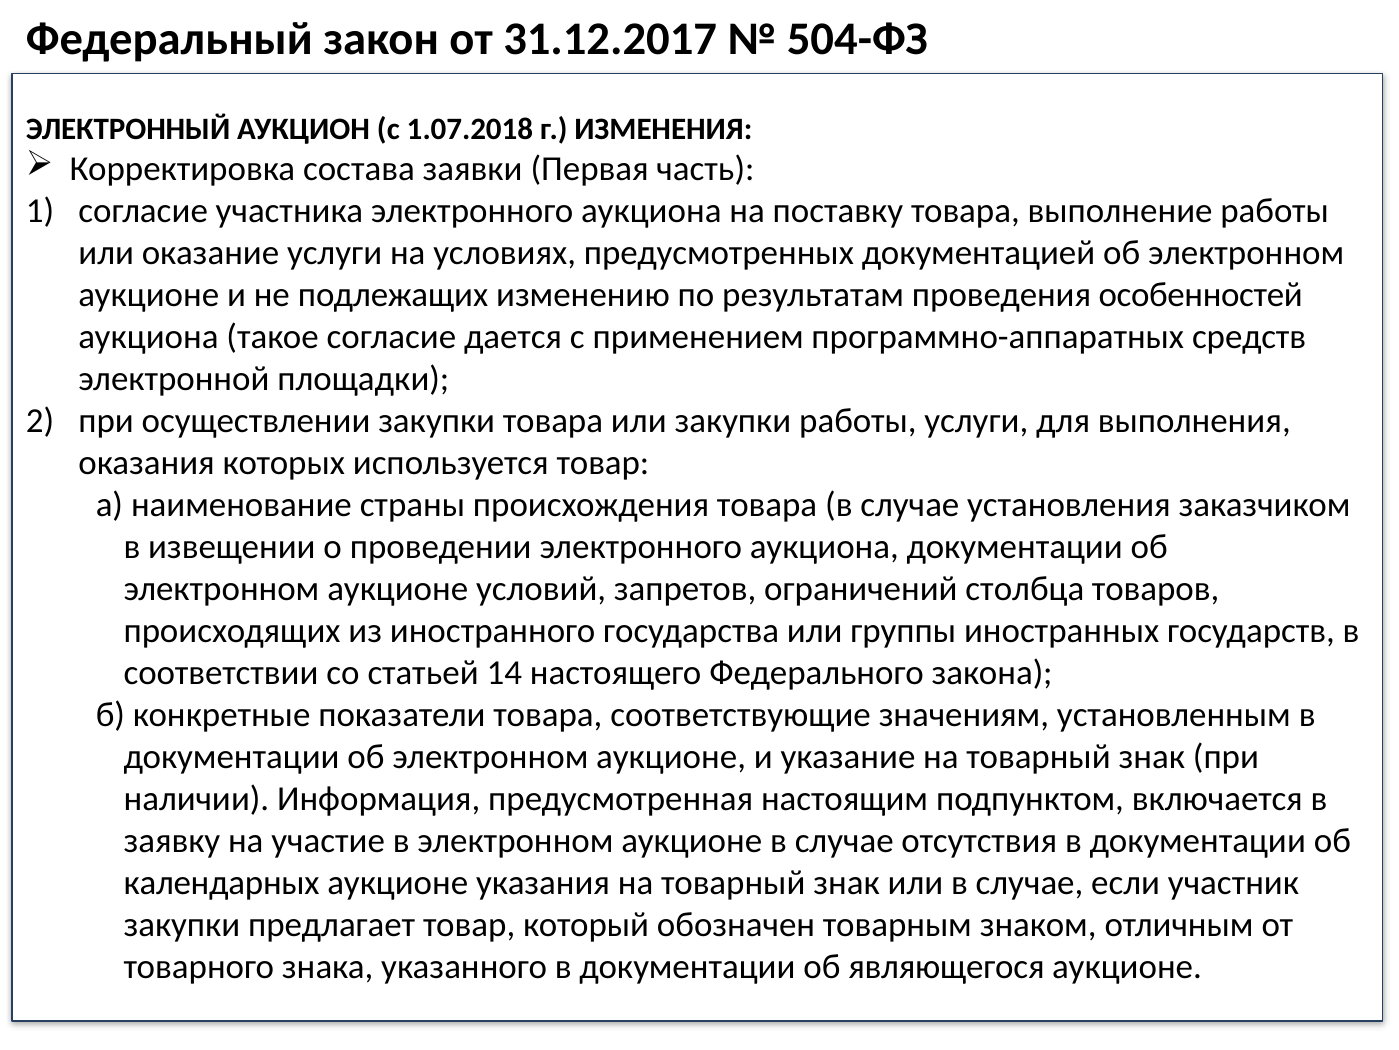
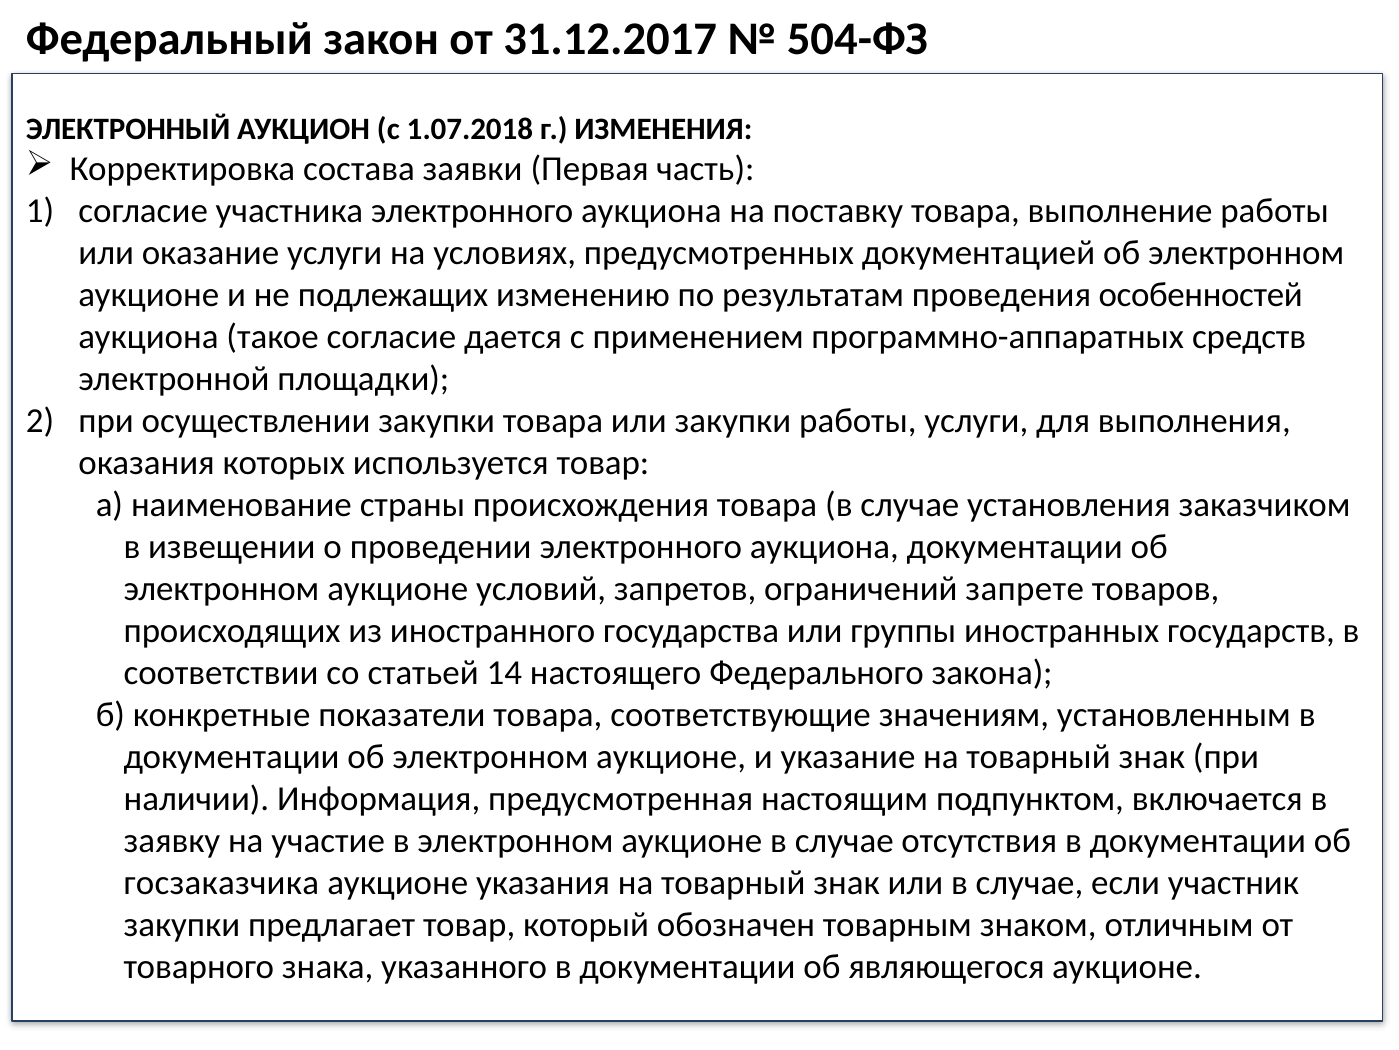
столбца: столбца -> запрете (1025, 589)
календарных: календарных -> госзаказчика (221, 883)
